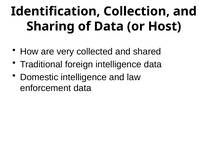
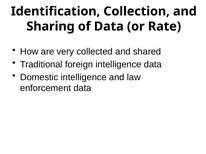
Host: Host -> Rate (165, 26)
